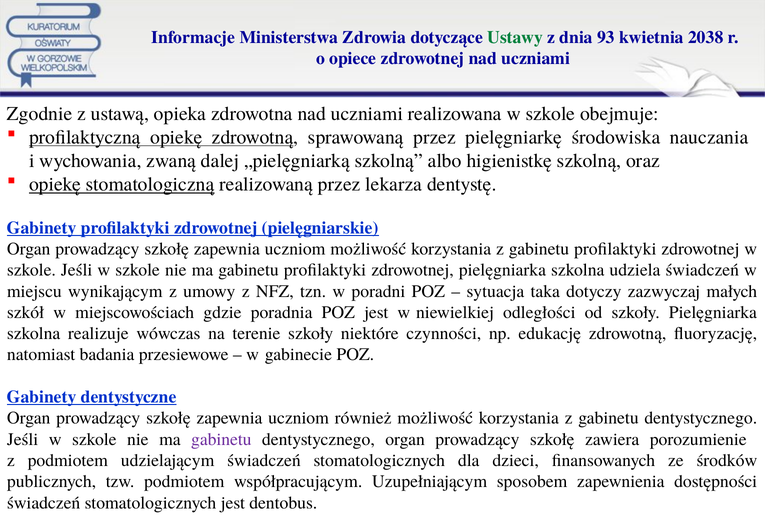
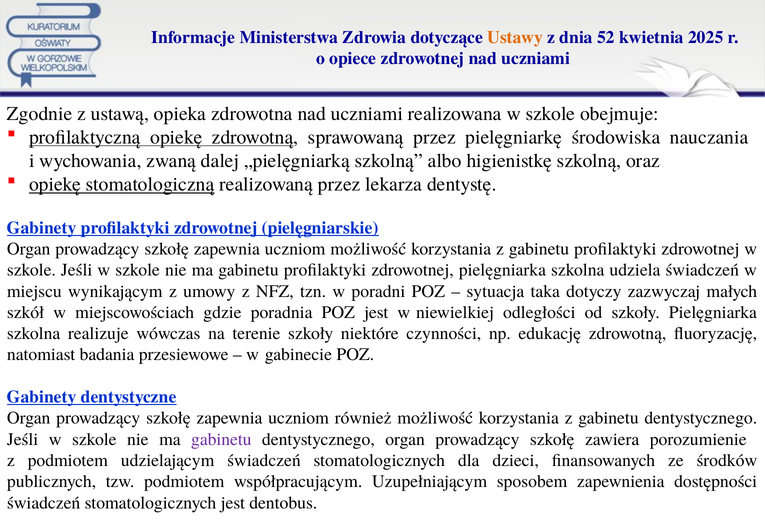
Ustawy colour: green -> orange (515, 38)
93: 93 -> 52 (606, 38)
2038: 2038 -> 2025 (706, 38)
